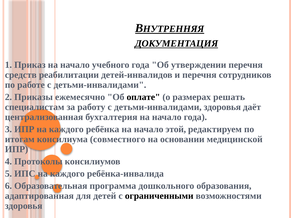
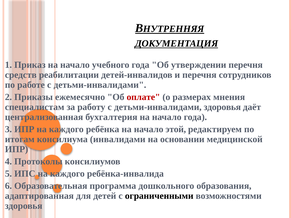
оплате colour: black -> red (143, 97)
решать: решать -> мнения (229, 97)
совместного: совместного -> инвалидами (118, 139)
